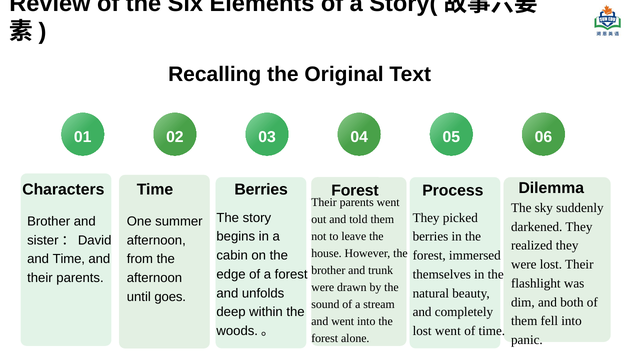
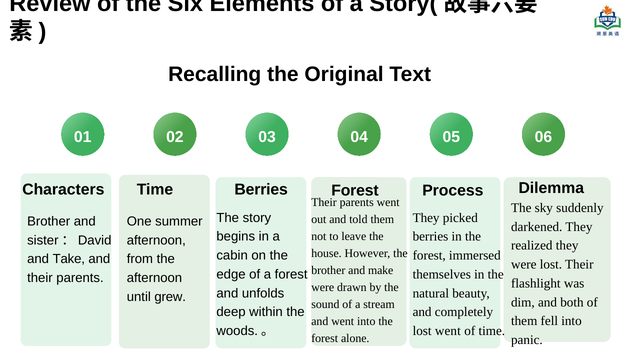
and Time: Time -> Take (69, 259)
trunk: trunk -> make (381, 270)
goes: goes -> grew (170, 297)
